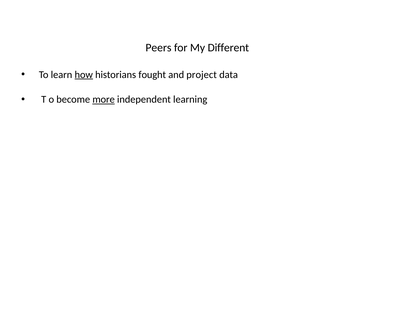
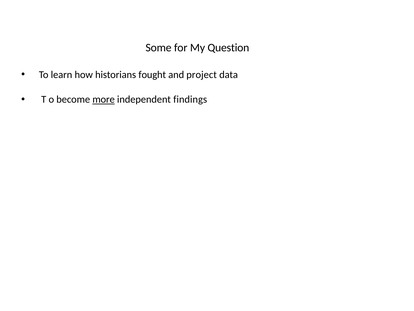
Peers: Peers -> Some (159, 48)
Different: Different -> Question (228, 48)
how underline: present -> none (84, 75)
learning: learning -> findings (190, 99)
